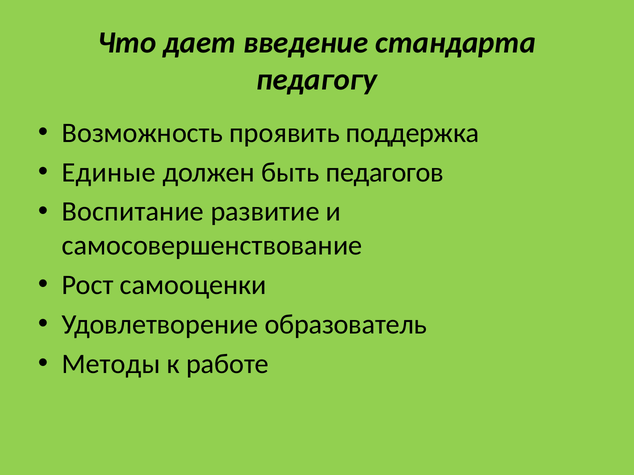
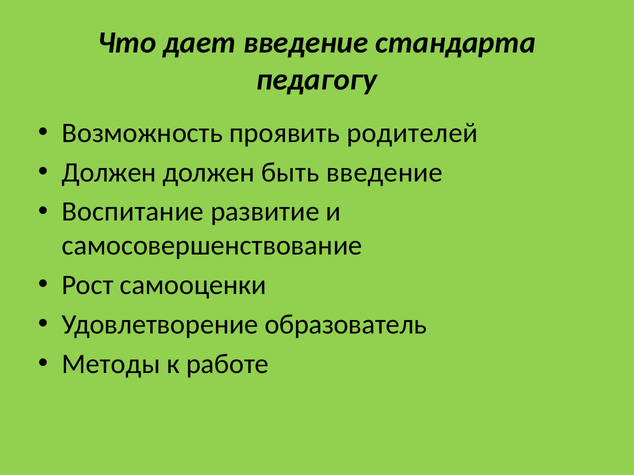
поддержка: поддержка -> родителей (412, 133)
Единые: Единые -> Должен (109, 172)
быть педагогов: педагогов -> введение (384, 172)
